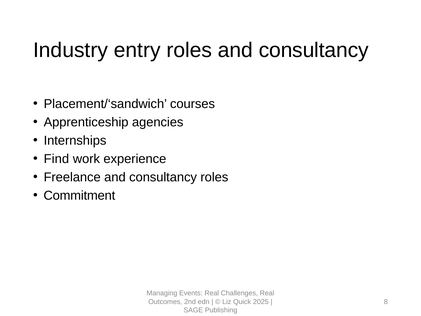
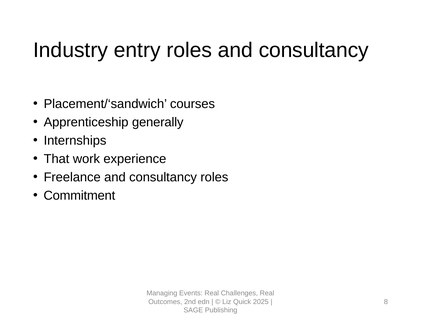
agencies: agencies -> generally (158, 122)
Find: Find -> That (57, 159)
